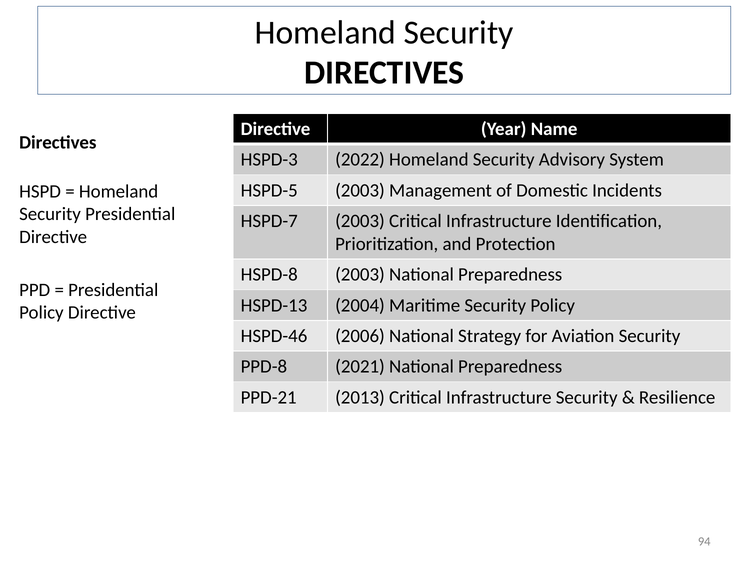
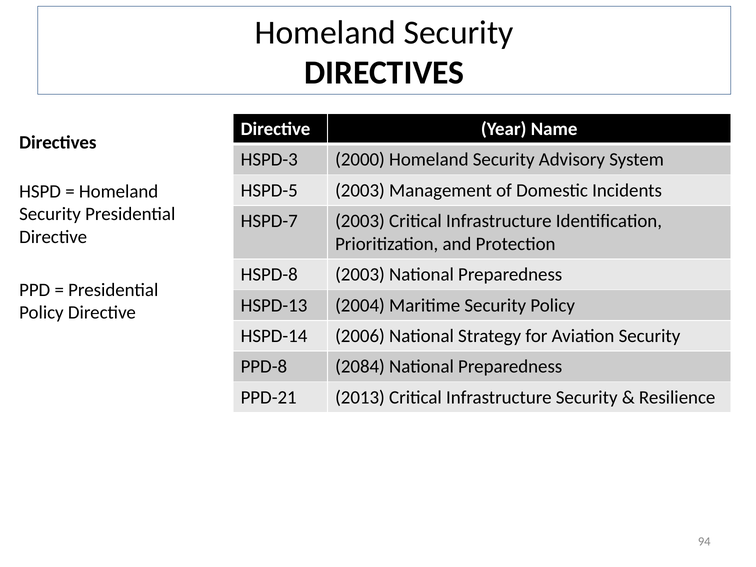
2022: 2022 -> 2000 (360, 160)
HSPD-46: HSPD-46 -> HSPD-14 (274, 336)
2021: 2021 -> 2084 (360, 367)
